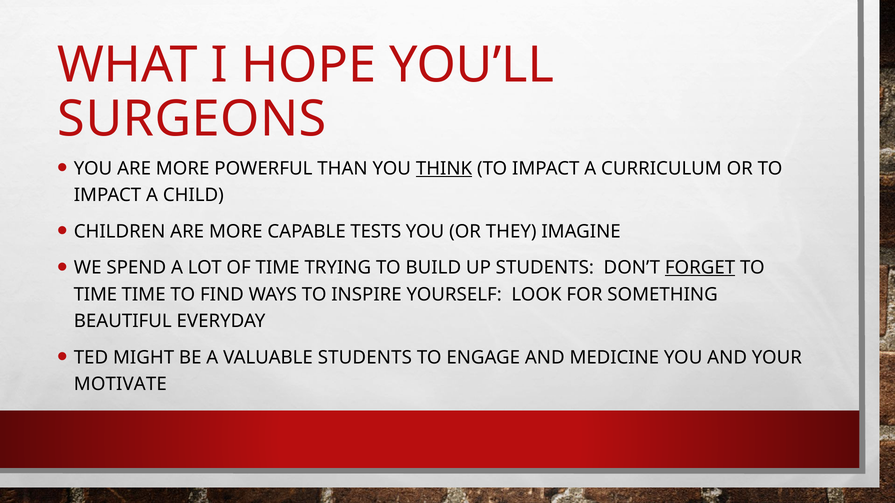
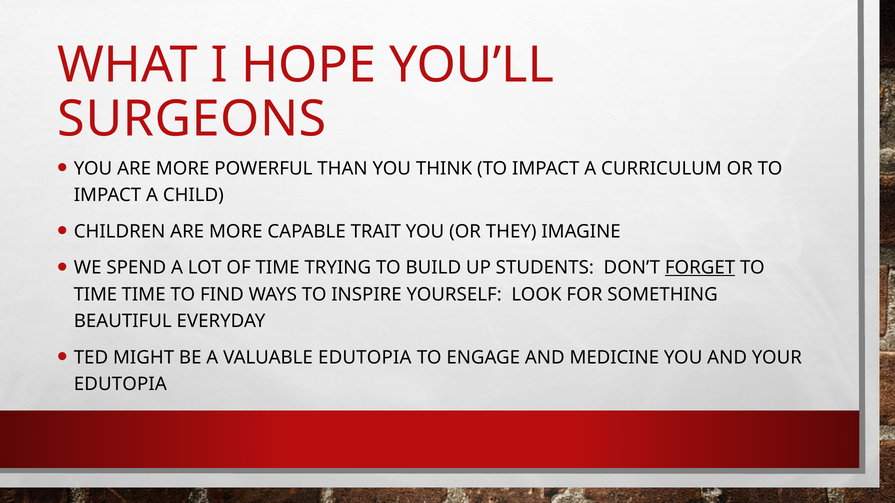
THINK underline: present -> none (444, 169)
TESTS: TESTS -> TRAIT (376, 232)
VALUABLE STUDENTS: STUDENTS -> EDUTOPIA (365, 358)
MOTIVATE: MOTIVATE -> EDUTOPIA (120, 385)
